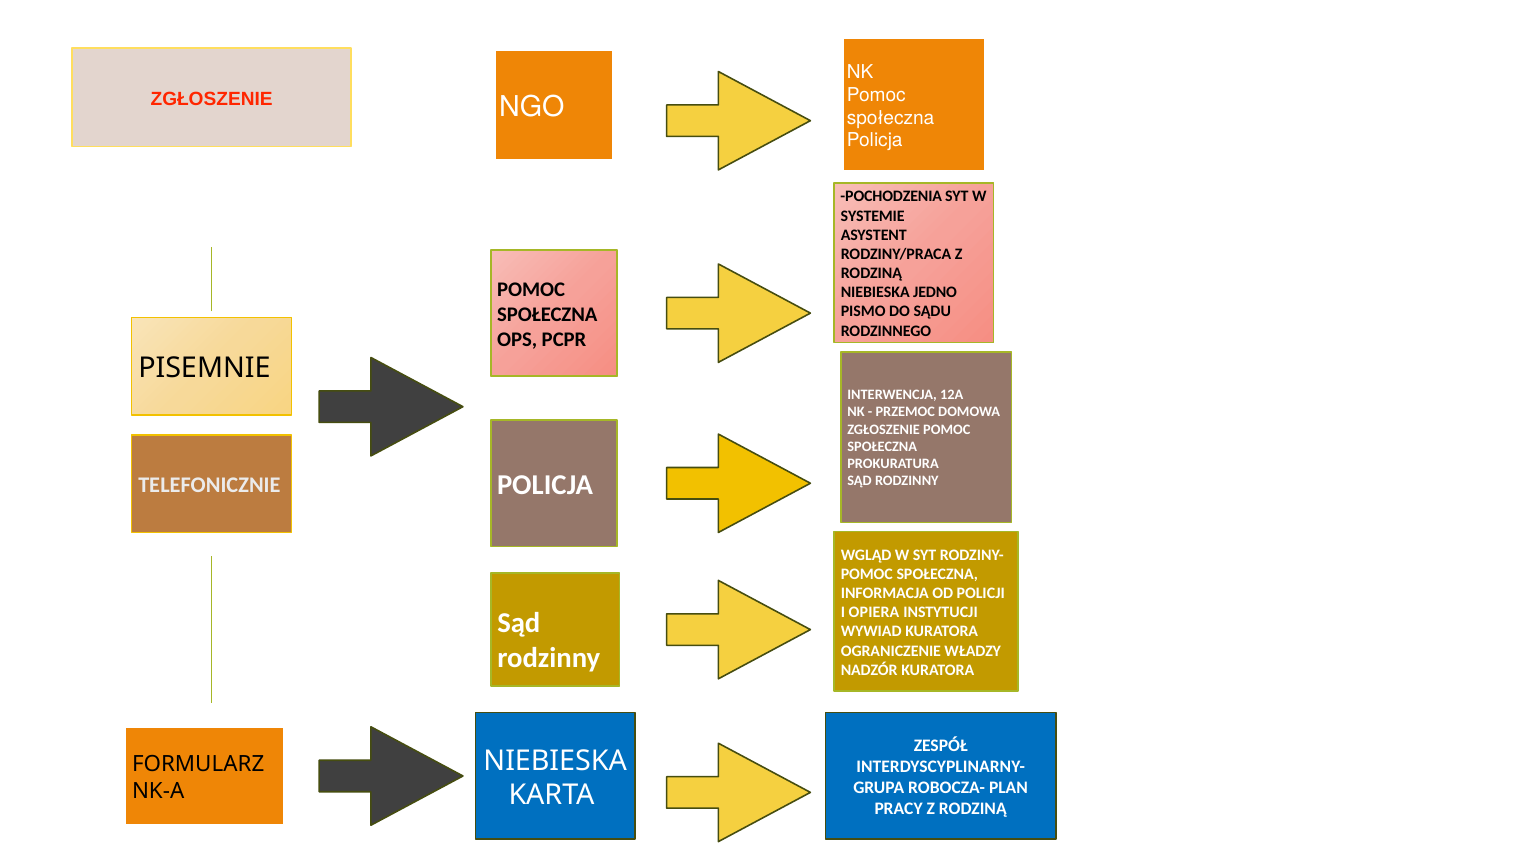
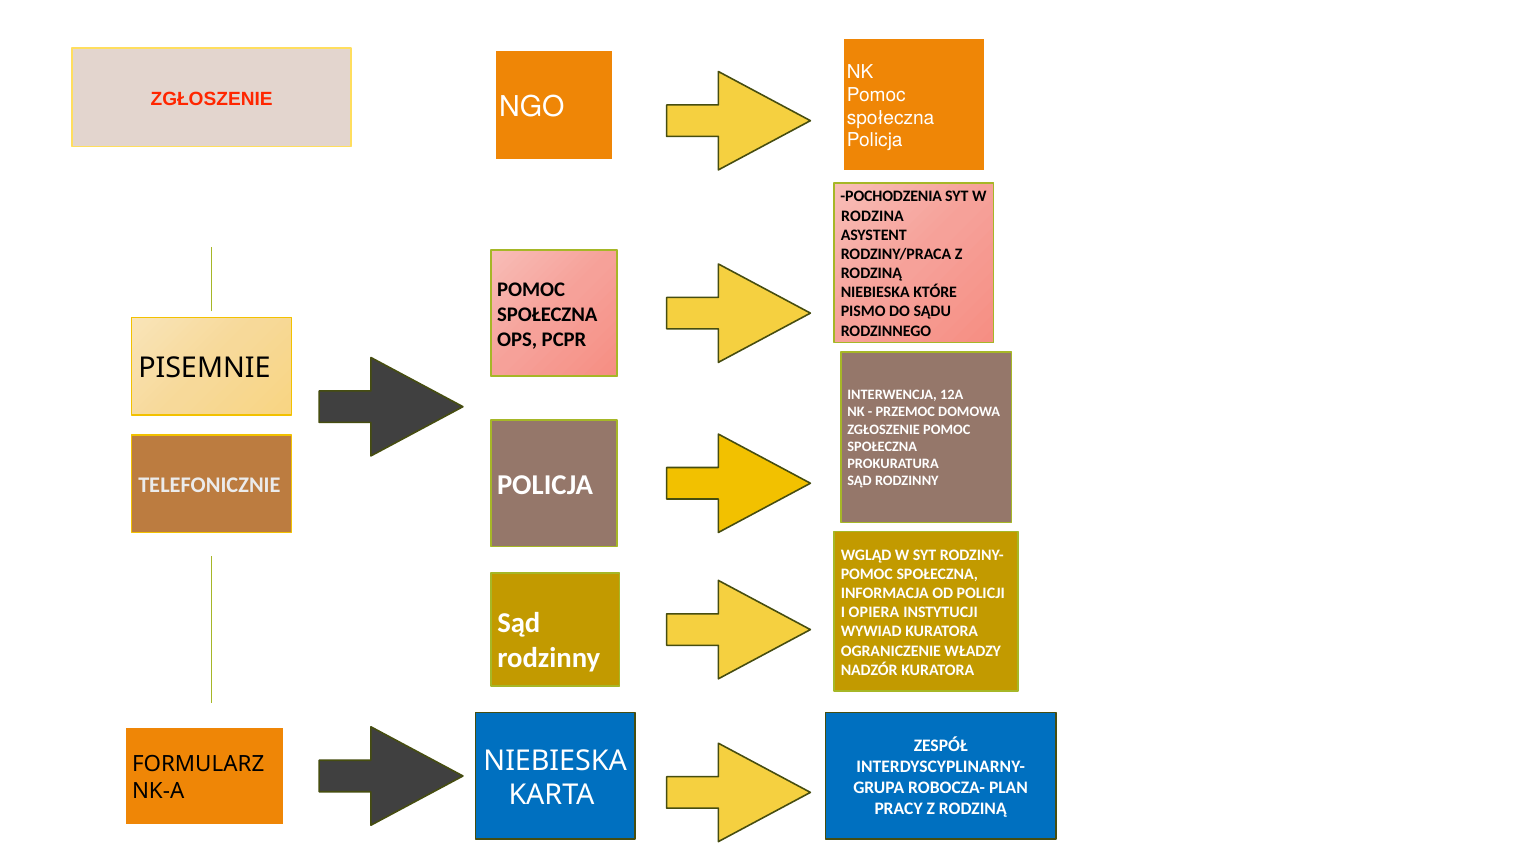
SYSTEMIE: SYSTEMIE -> RODZINA (872, 216)
JEDNO: JEDNO -> KTÓRE (935, 293)
